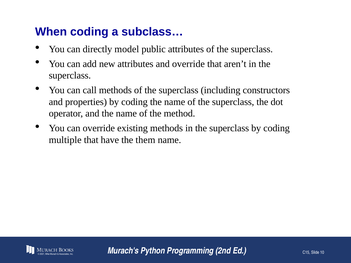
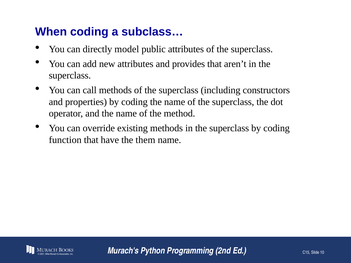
and override: override -> provides (189, 64)
multiple: multiple -> function (65, 140)
